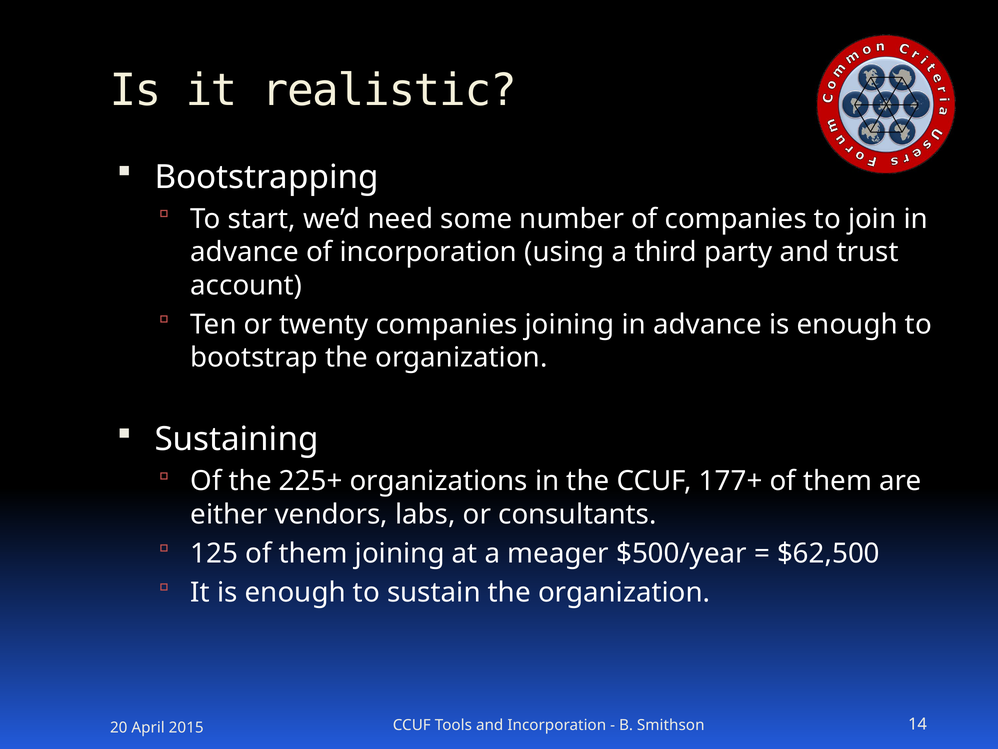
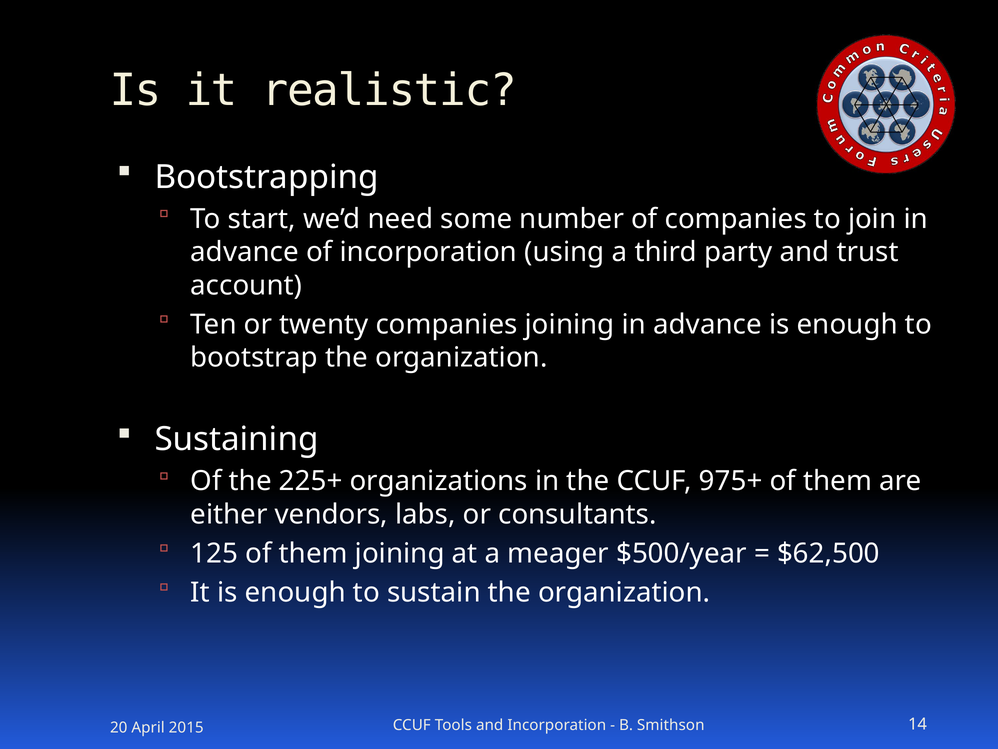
177+: 177+ -> 975+ (731, 481)
